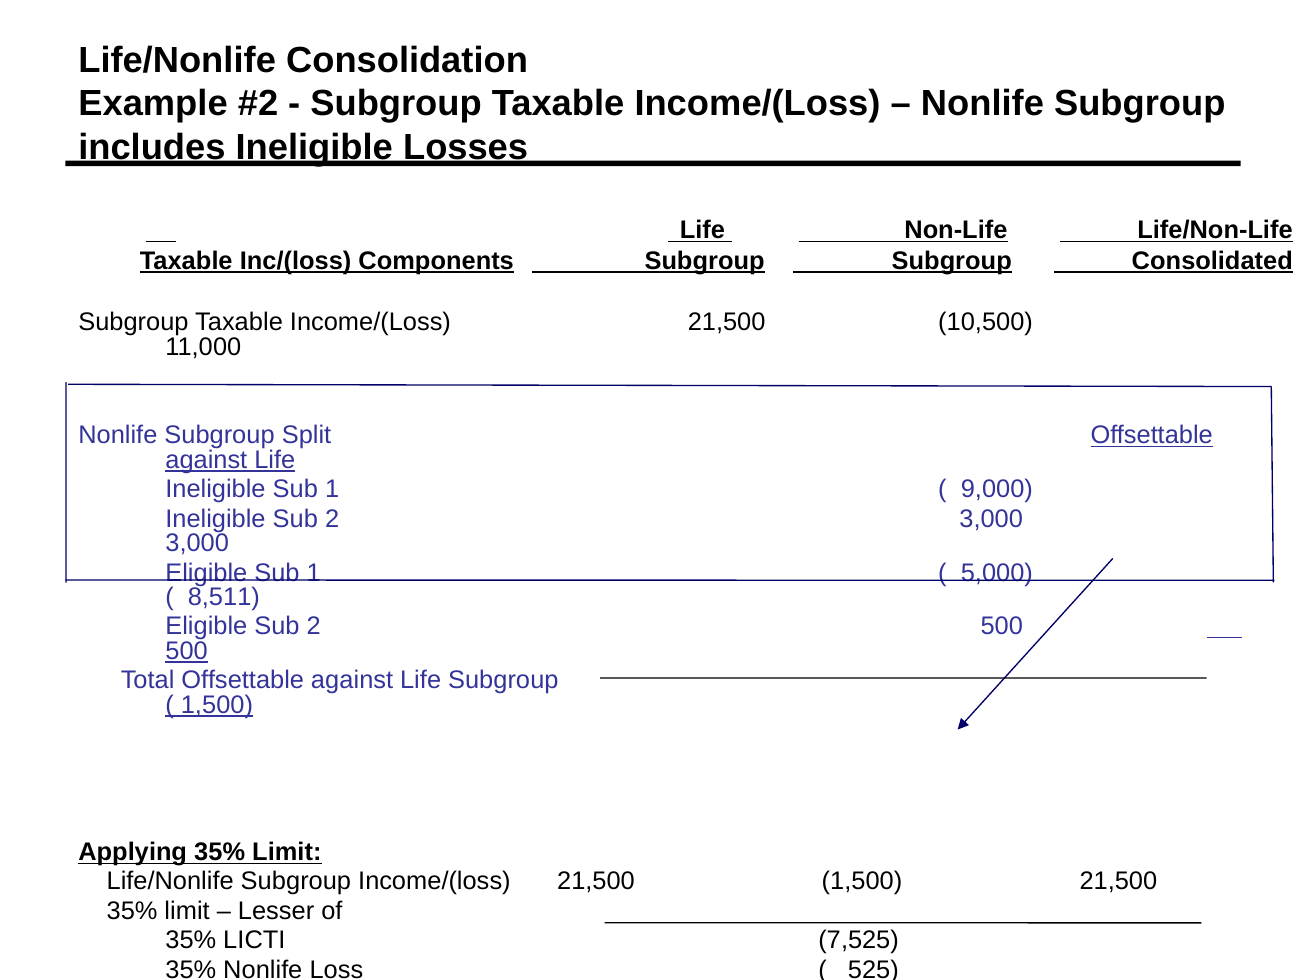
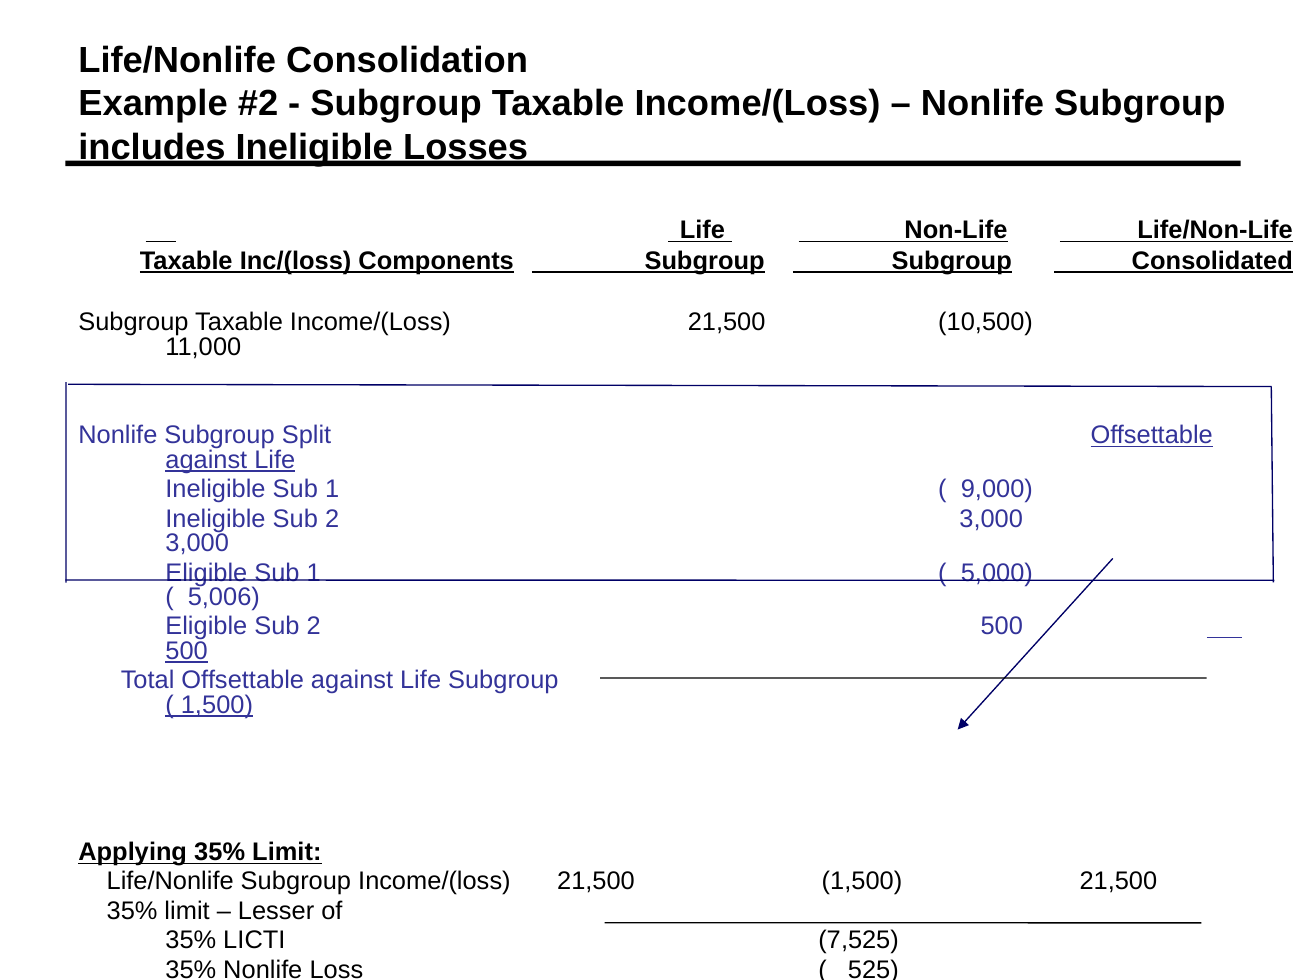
8,511: 8,511 -> 5,006 (224, 597)
